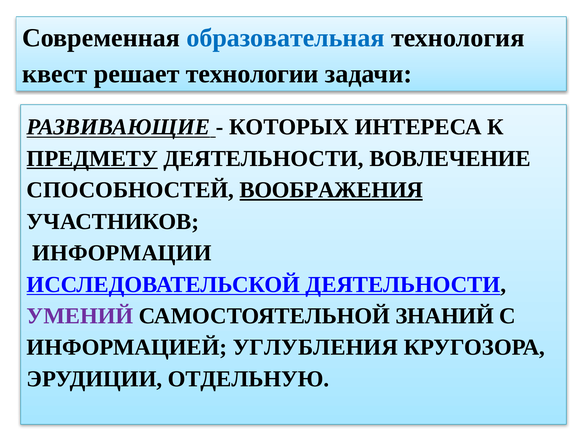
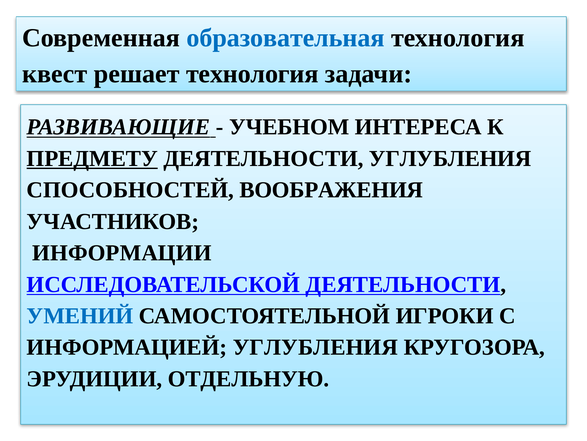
решает технологии: технологии -> технология (252, 74)
КОТОРЫХ: КОТОРЫХ -> УЧЕБНОМ (289, 127)
ДЕЯТЕЛЬНОСТИ ВОВЛЕЧЕНИЕ: ВОВЛЕЧЕНИЕ -> УГЛУБЛЕНИЯ (450, 158)
ВООБРАЖЕНИЯ underline: present -> none (331, 190)
УМЕНИЙ colour: purple -> blue (80, 315)
ЗНАНИЙ: ЗНАНИЙ -> ИГРОКИ (445, 315)
